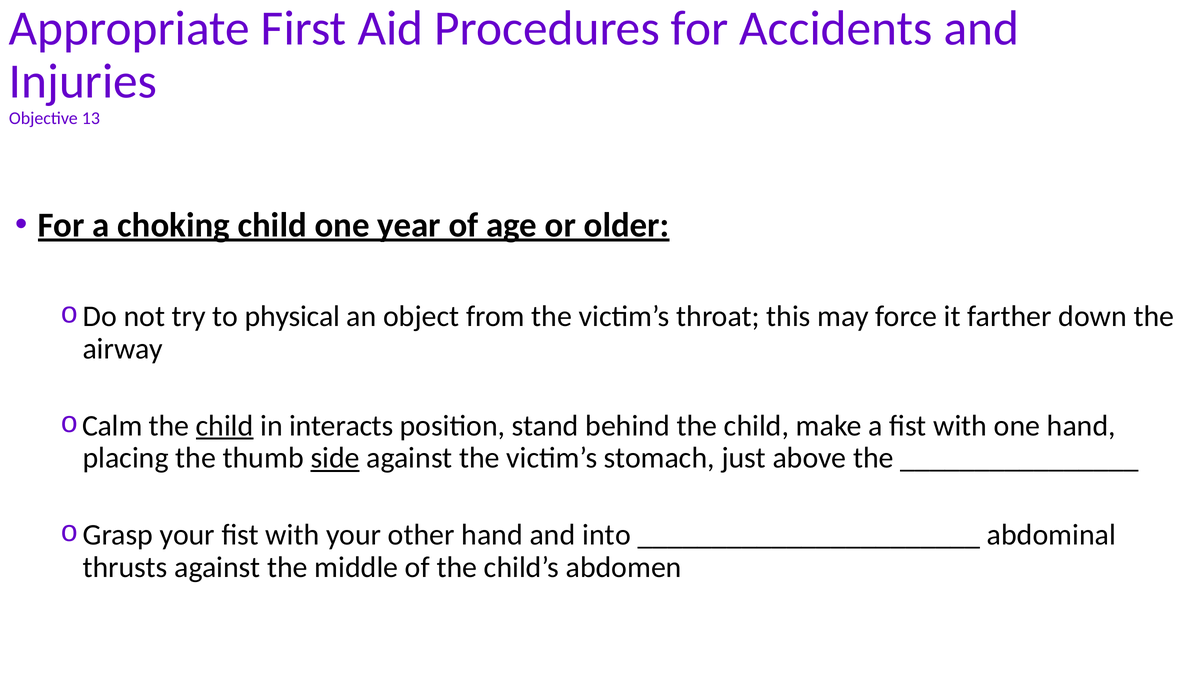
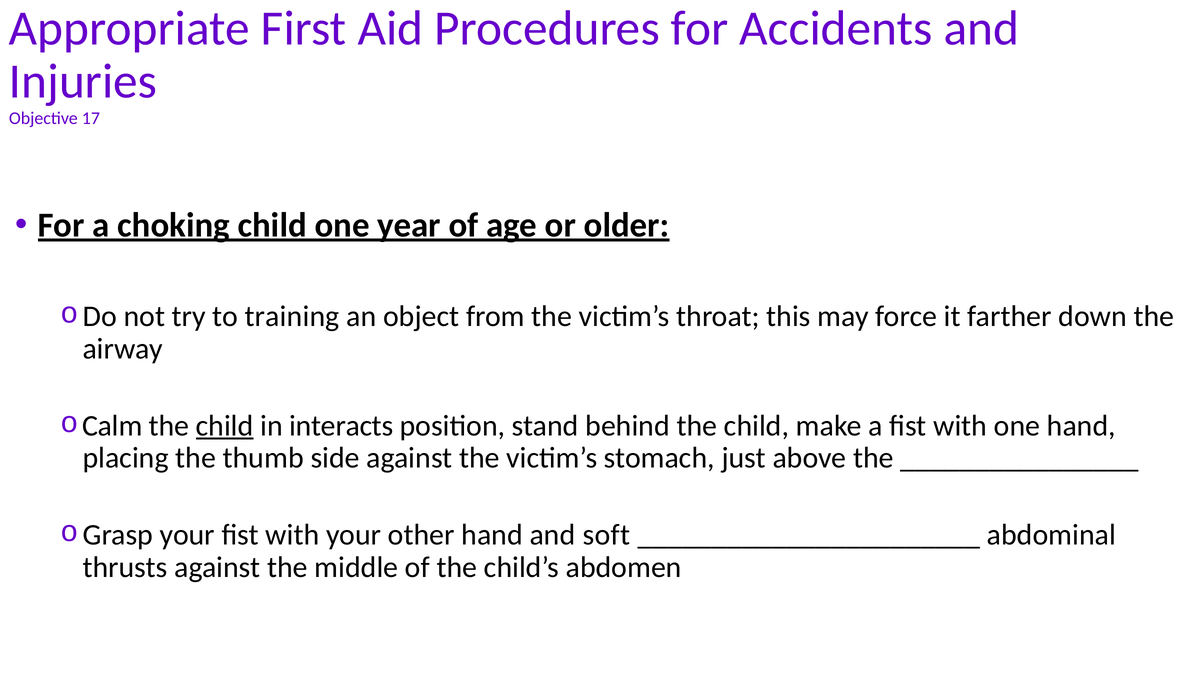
13: 13 -> 17 (91, 118)
physical: physical -> training (292, 316)
side underline: present -> none (335, 458)
into: into -> soft (606, 535)
